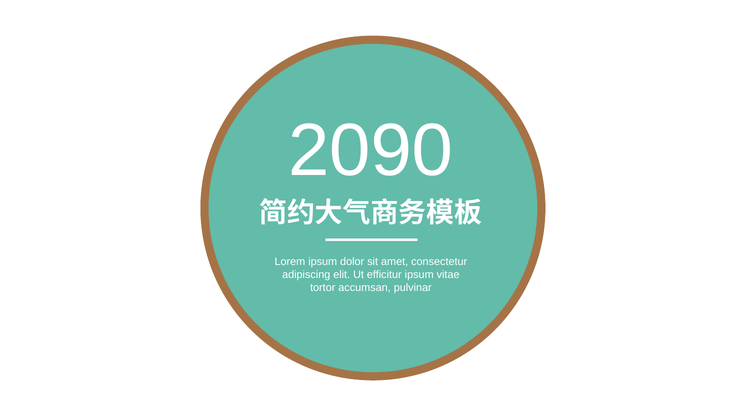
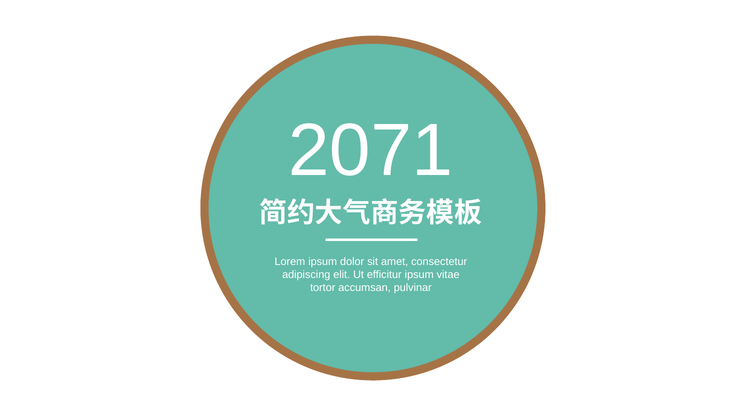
2090: 2090 -> 2071 (371, 151)
